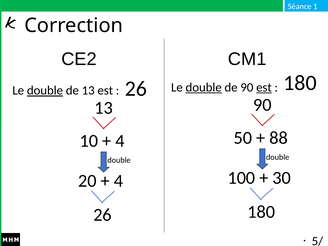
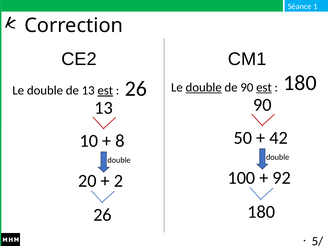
double underline: present -> none (45, 91)
est underline: none -> present (105, 91)
88: 88 -> 42 (279, 138)
4: 4 -> 8 (120, 141)
30: 30 -> 92 (282, 178)
4: 4 -> 2 (118, 181)
